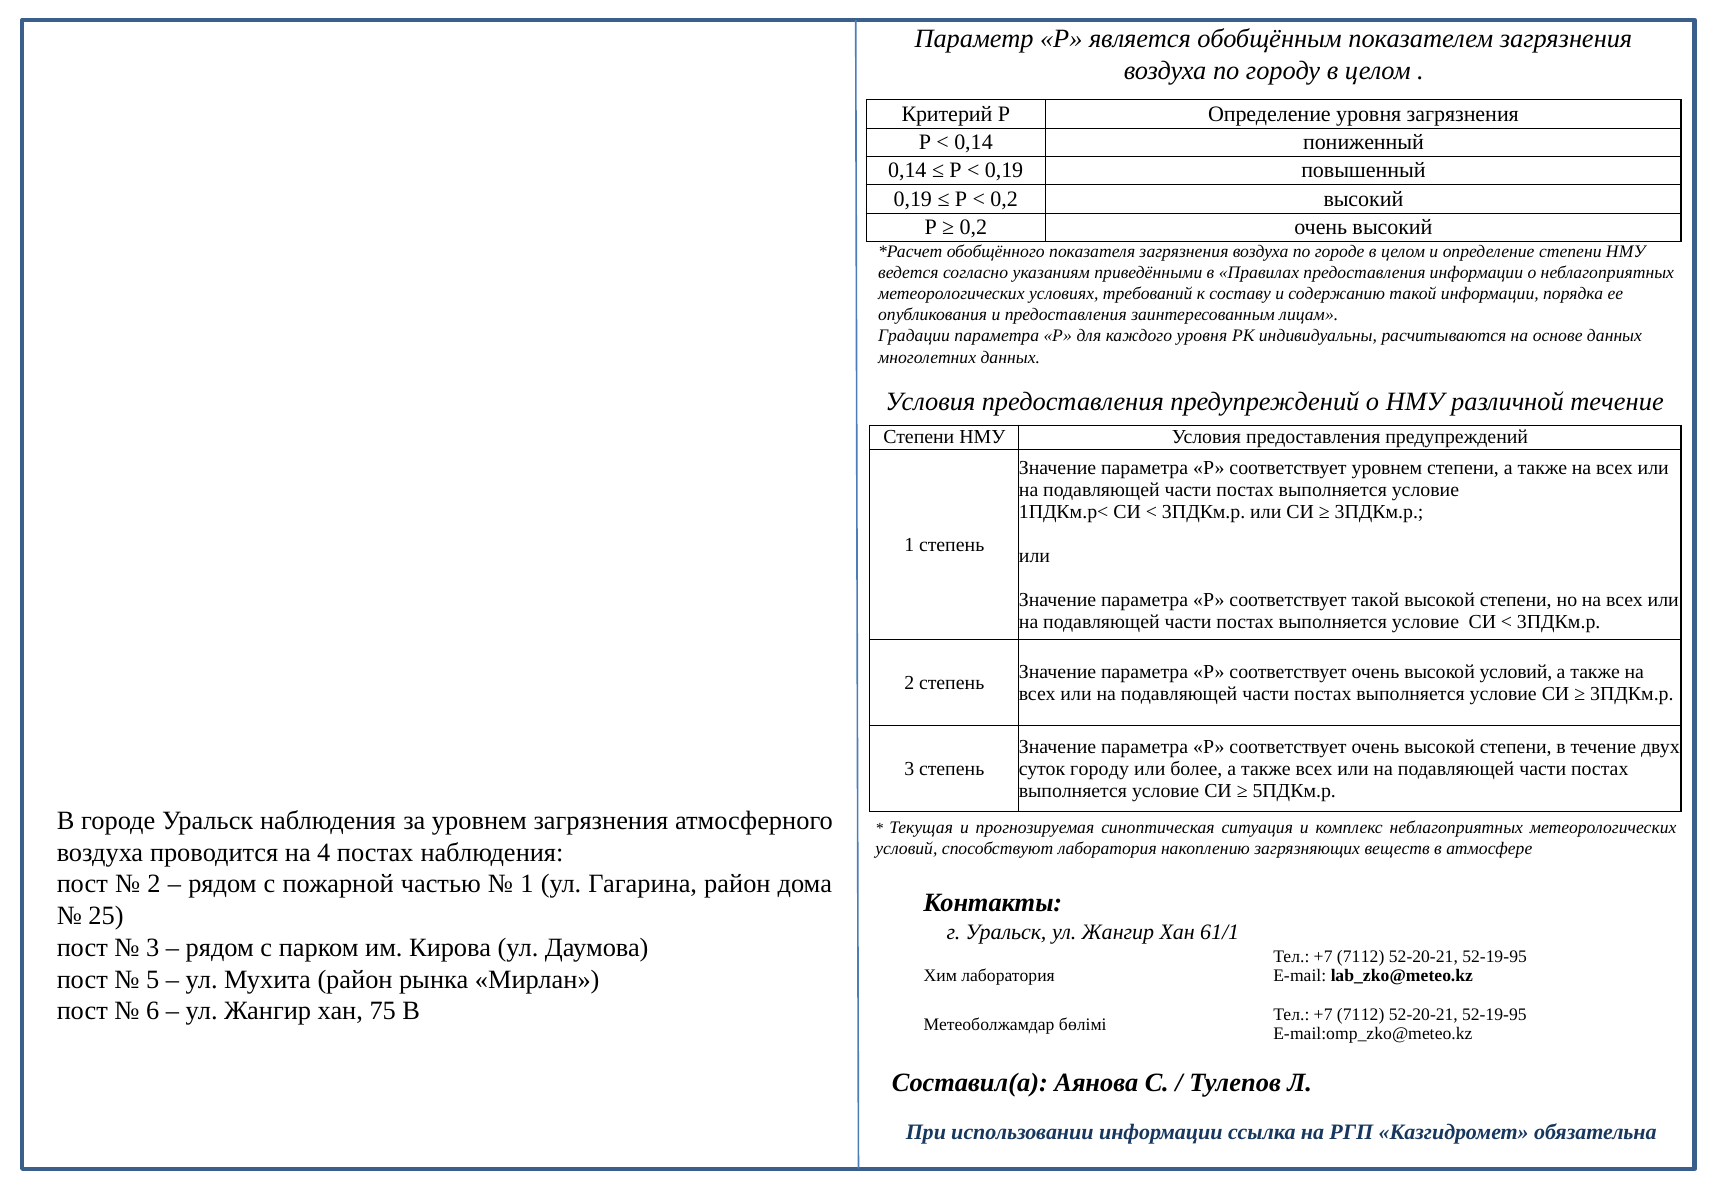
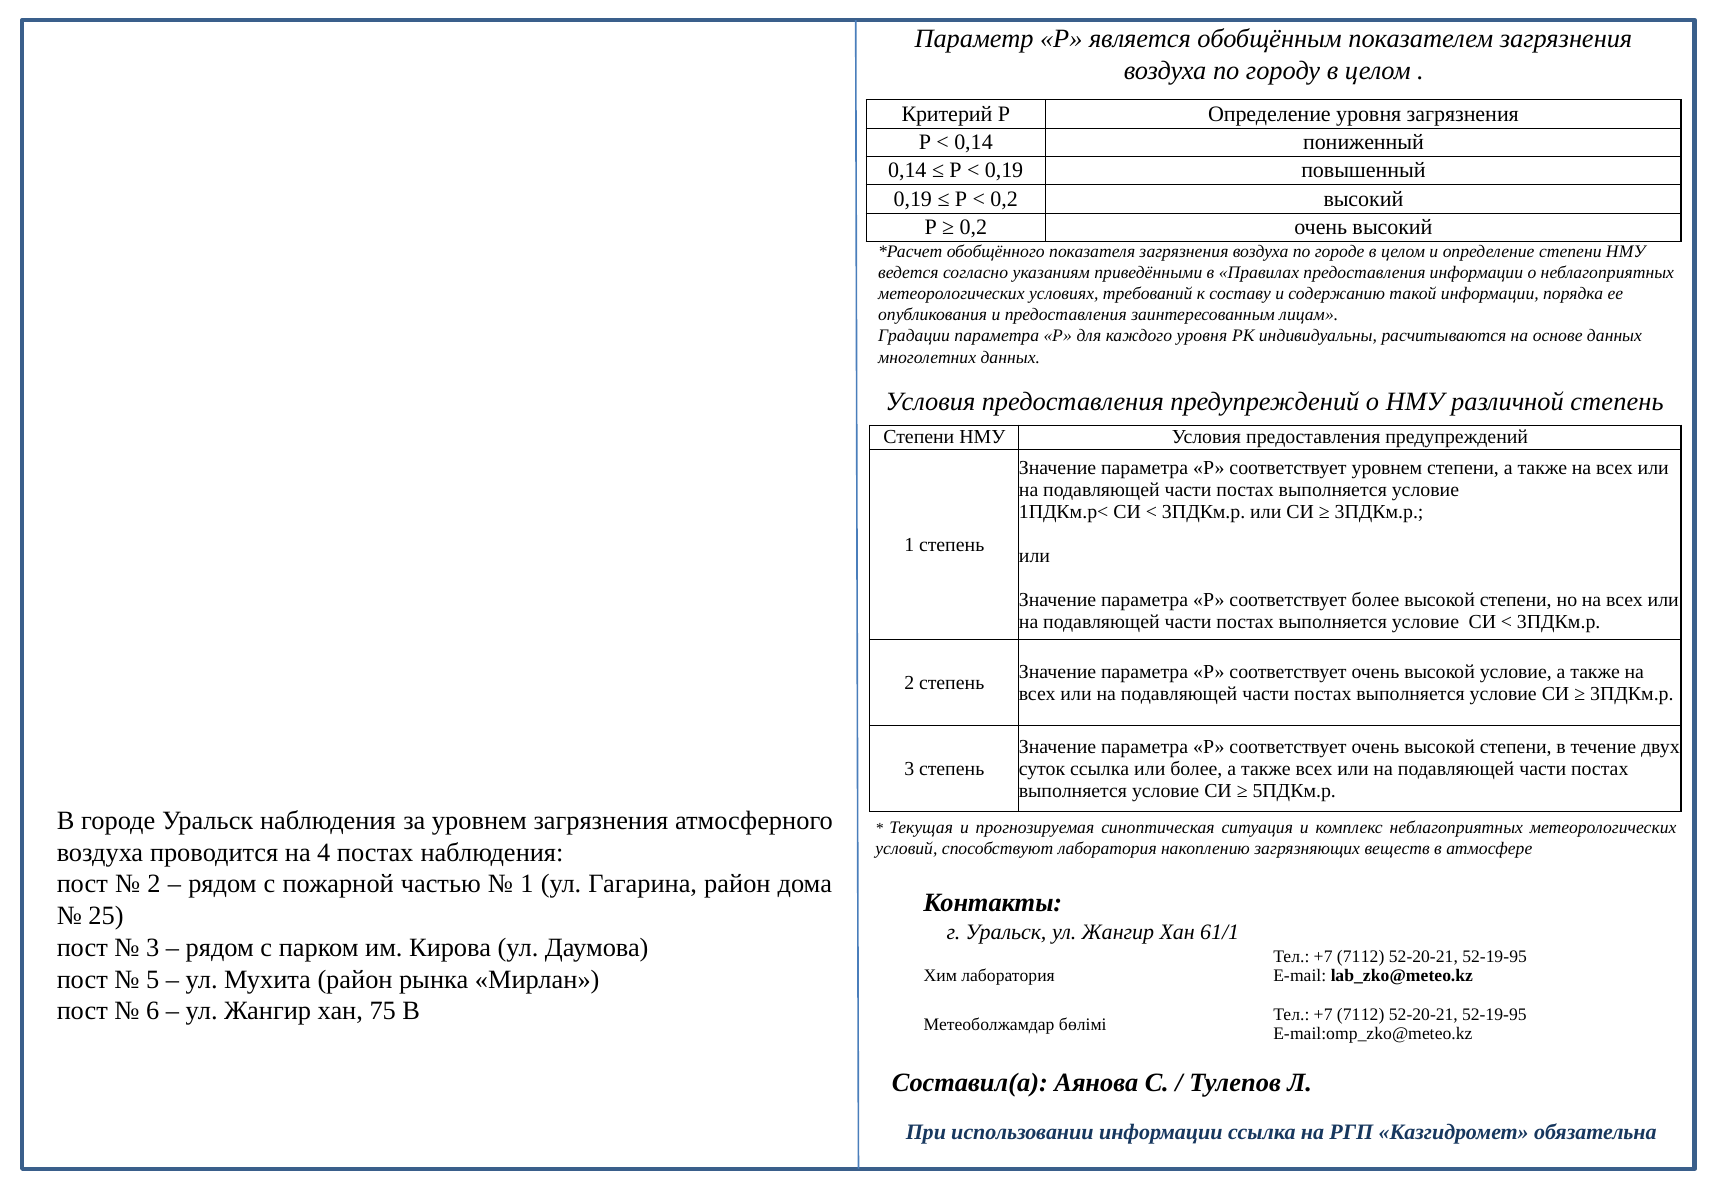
различной течение: течение -> степень (1617, 402)
соответствует такой: такой -> более (1375, 599)
высокой условий: условий -> условие (1516, 672)
суток городу: городу -> ссылка (1100, 769)
